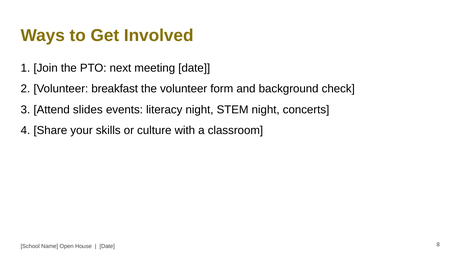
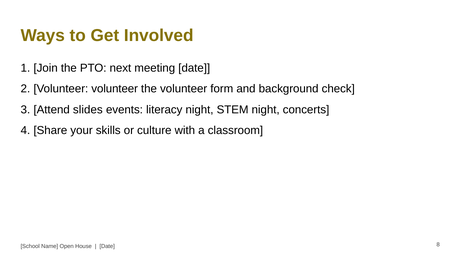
Volunteer breakfast: breakfast -> volunteer (115, 89)
